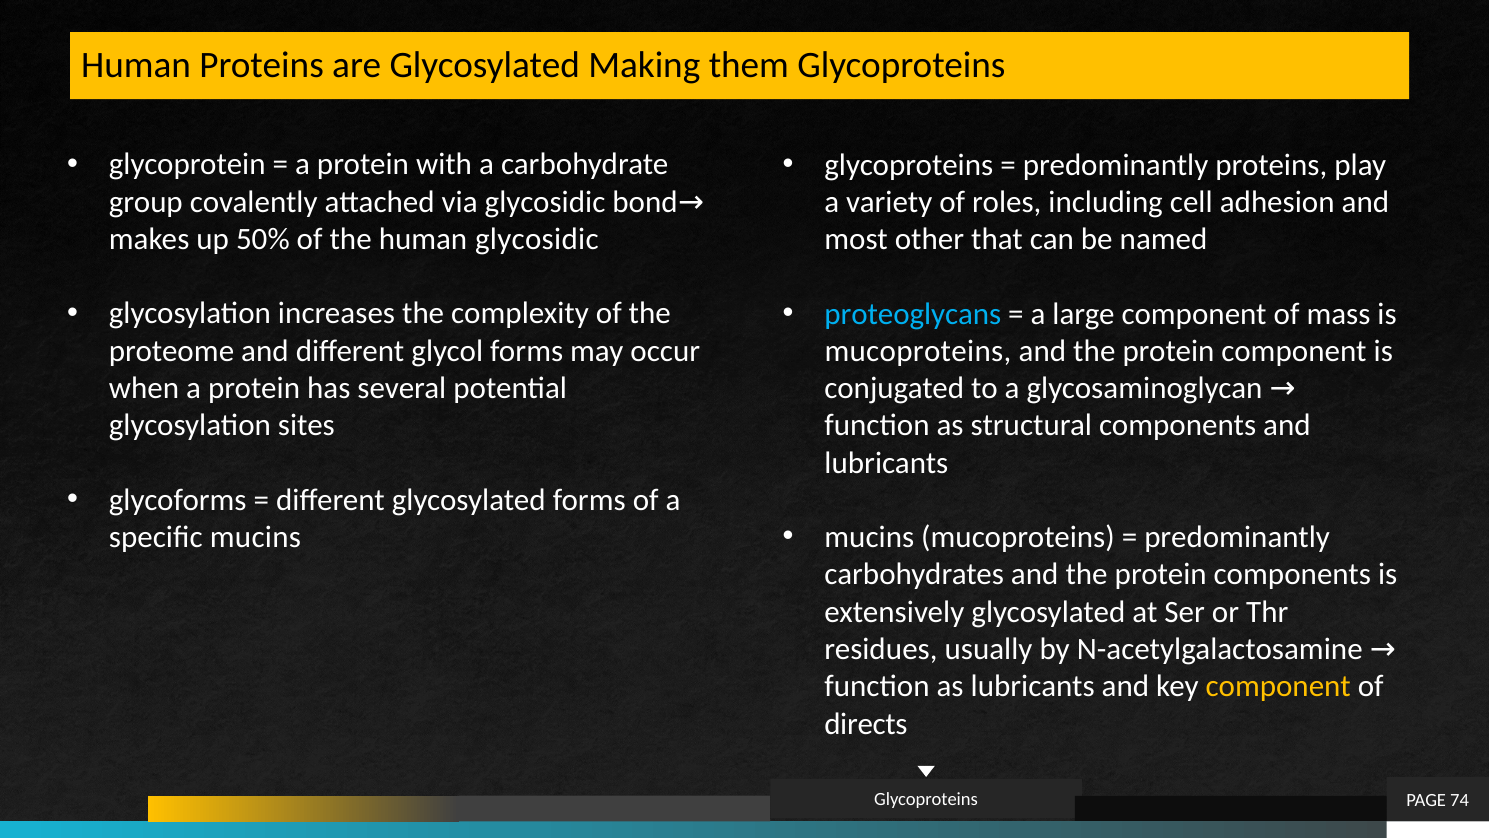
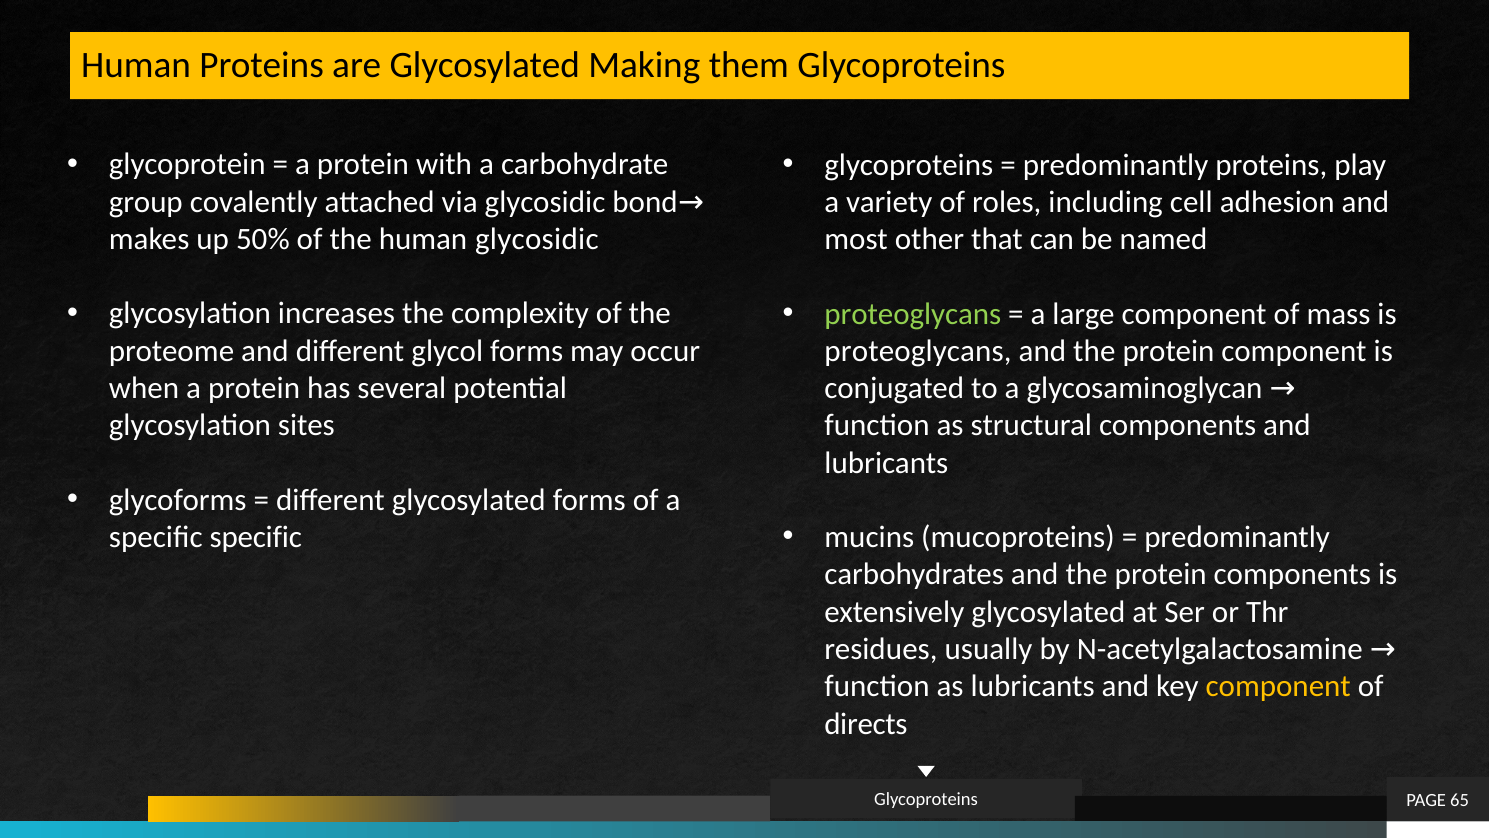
proteoglycans colour: light blue -> light green (913, 314)
mucoproteins: mucoproteins -> proteoglycans (918, 351)
specific mucins: mucins -> specific (256, 537)
74: 74 -> 65 (1460, 800)
